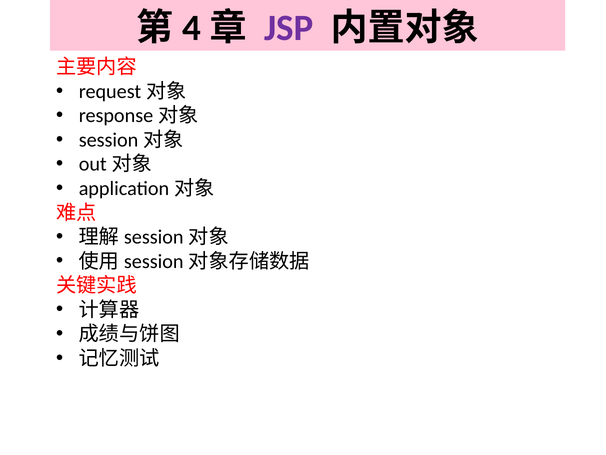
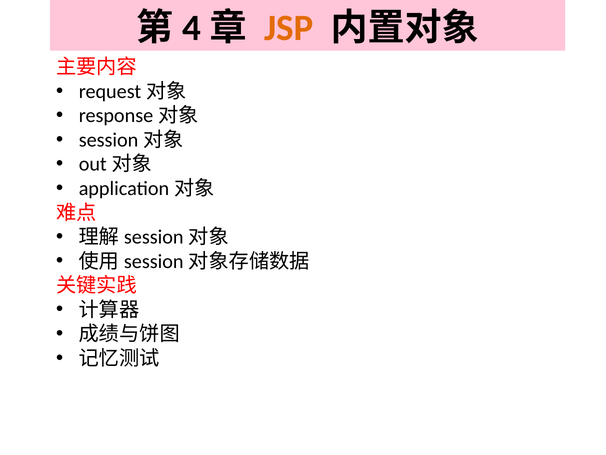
JSP colour: purple -> orange (289, 28)
